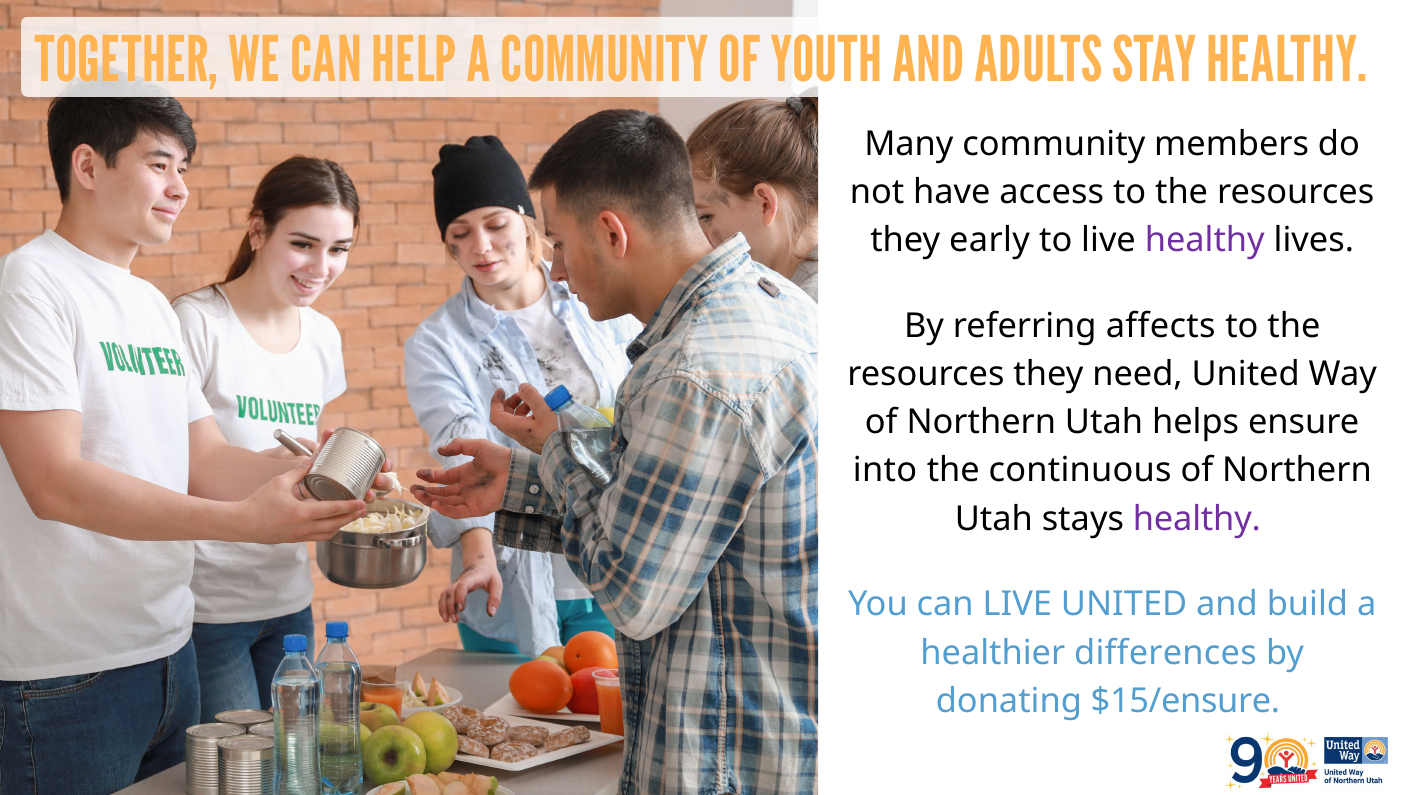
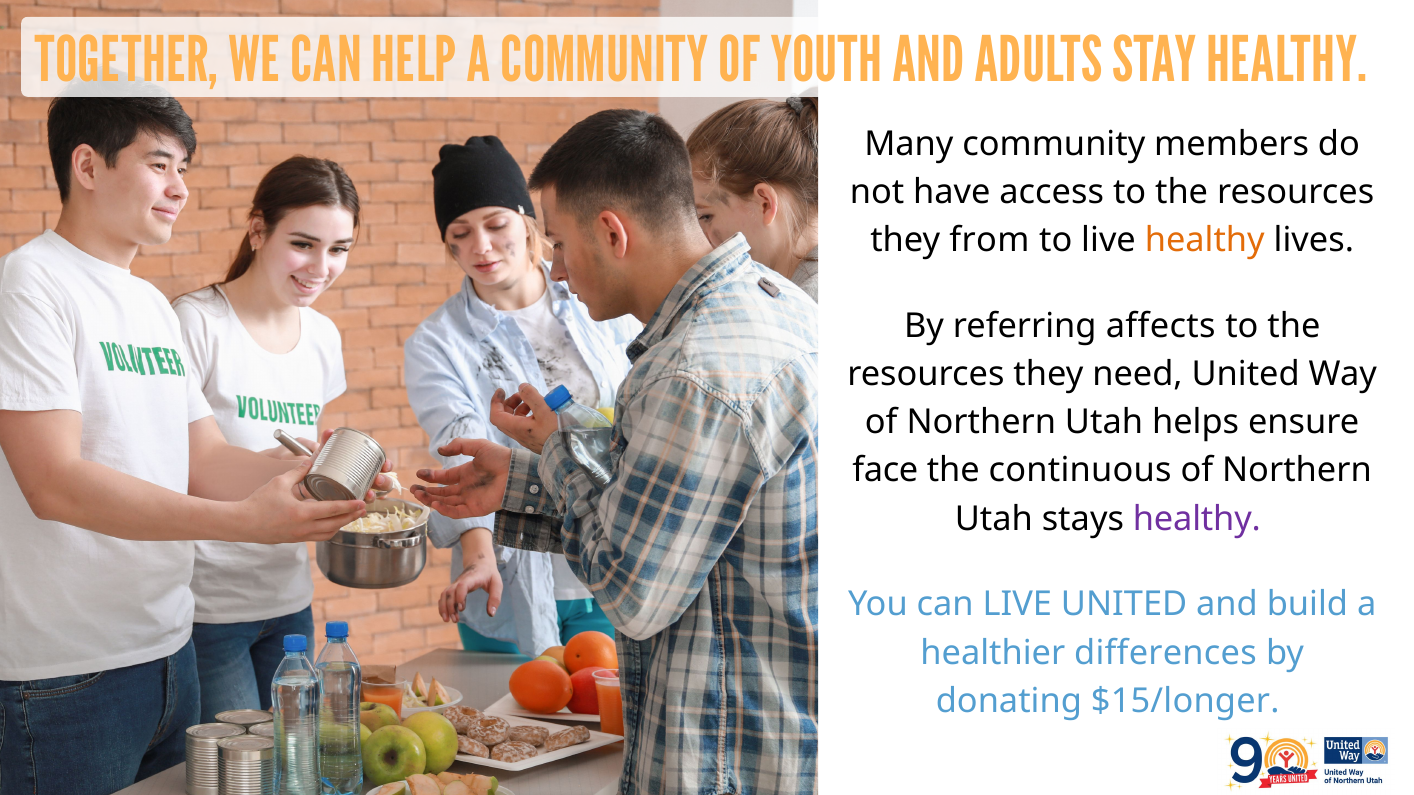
early: early -> from (989, 241)
healthy colour: purple -> orange (1205, 241)
into: into -> face (885, 471)
$15/ensure: $15/ensure -> $15/longer (1185, 701)
